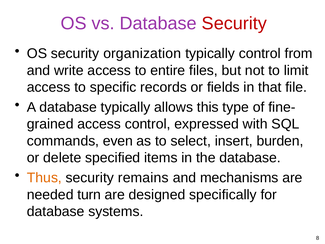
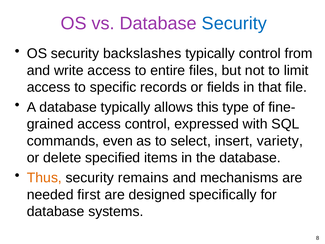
Security colour: red -> blue (234, 23)
organization: organization -> backslashes (142, 54)
burden: burden -> variety (280, 141)
turn: turn -> first (89, 194)
